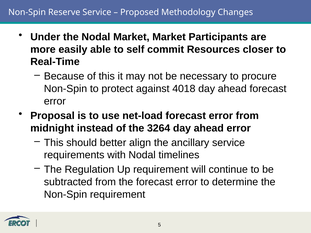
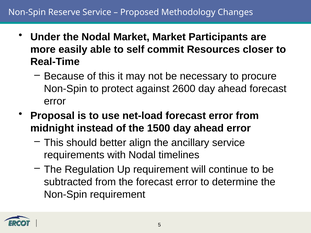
4018: 4018 -> 2600 (184, 89)
3264: 3264 -> 1500 (159, 128)
